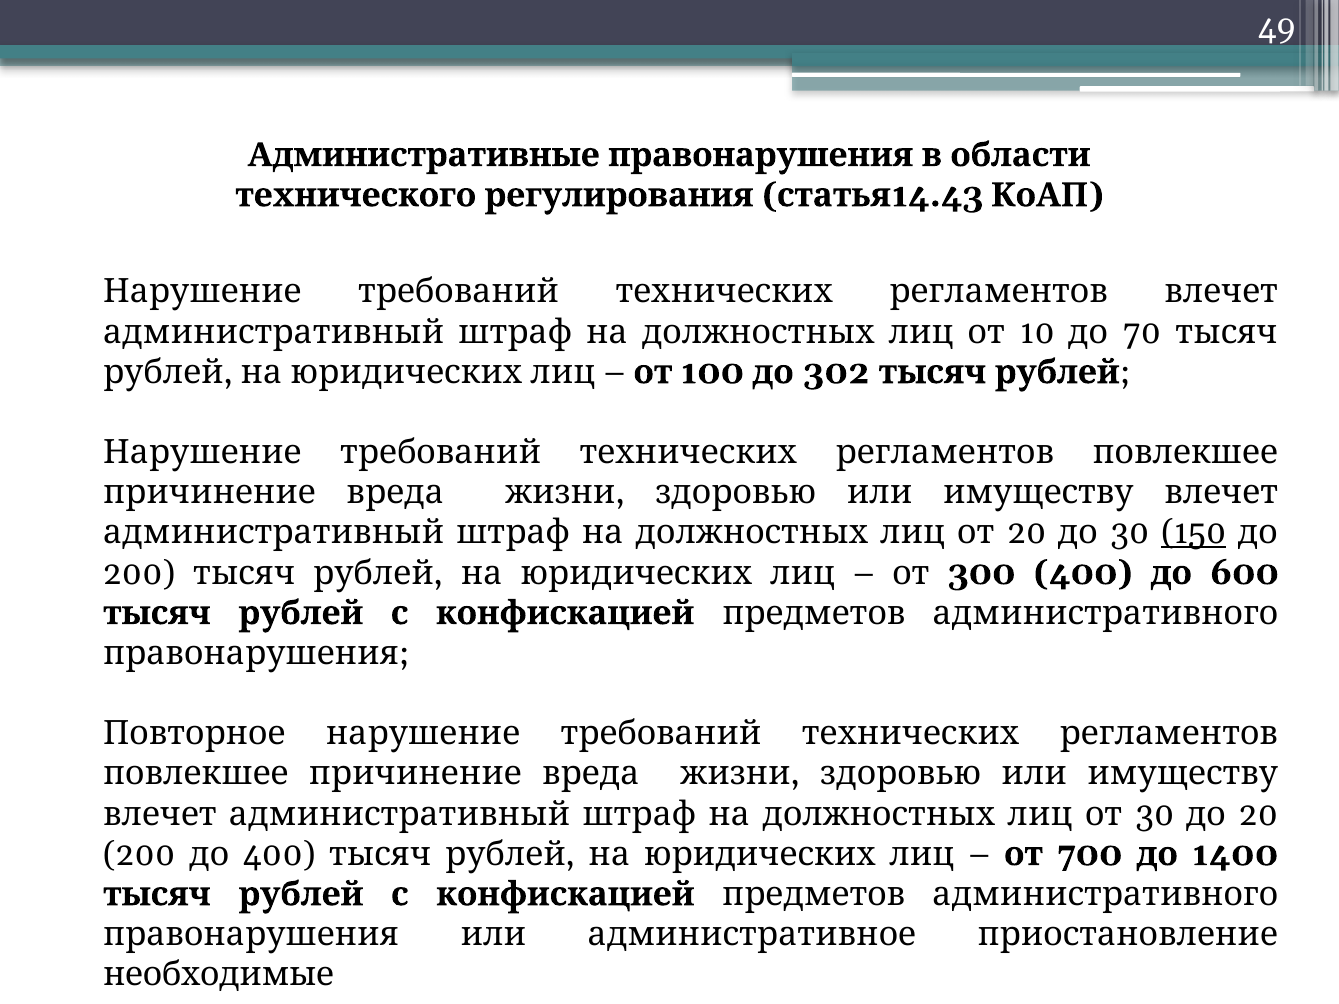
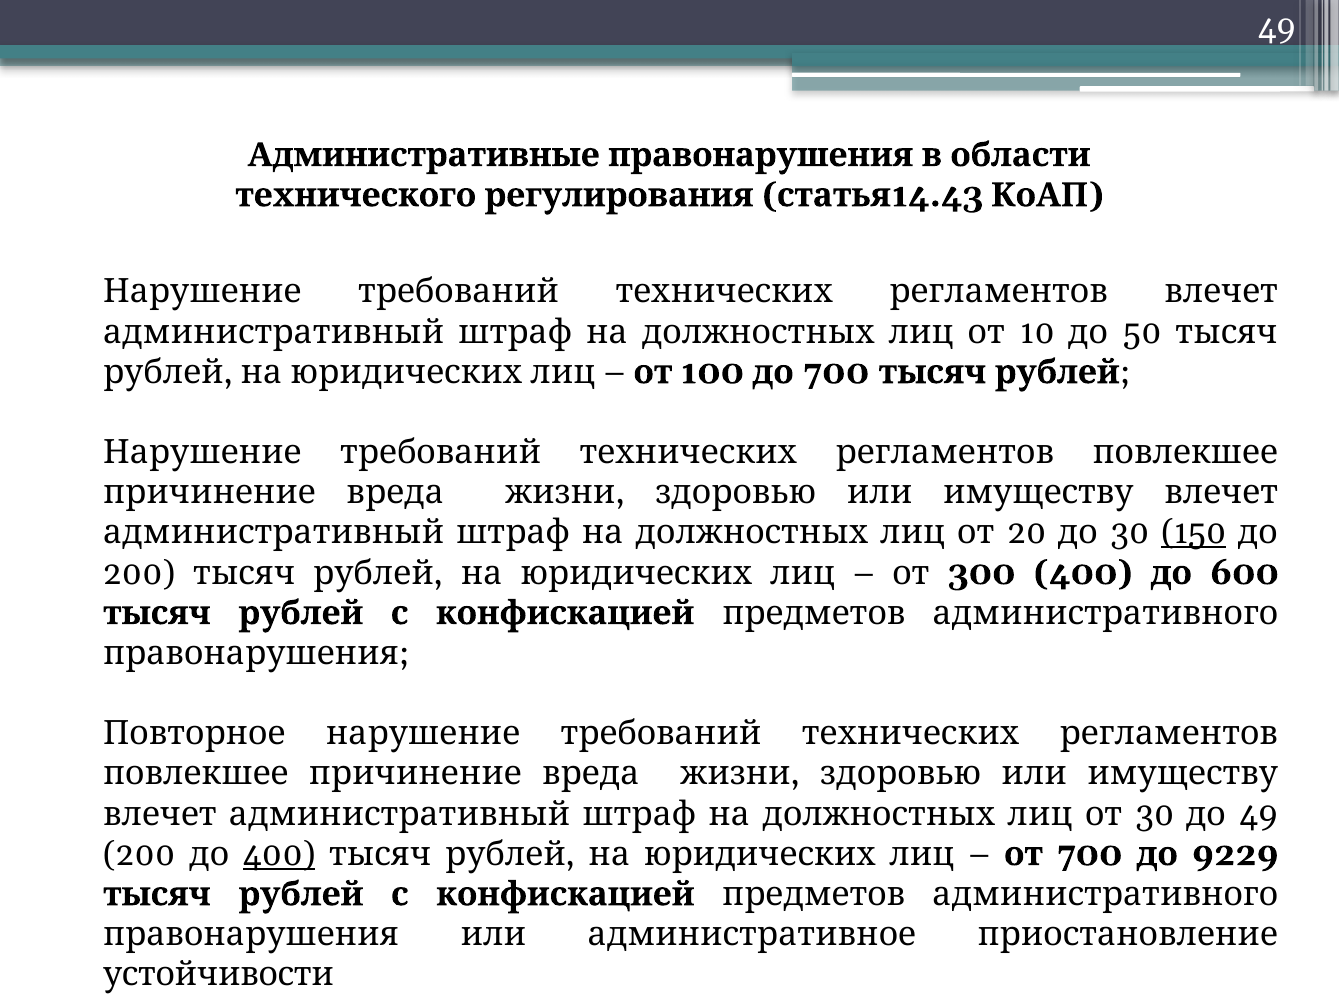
70: 70 -> 50 (1142, 332)
100 302: 302 -> 700 (836, 372)
30 20: 20 -> 49 (1259, 814)
1400: 1400 -> 9229 (1235, 854)
400 underline: none -> present (279, 854)
необходимые: необходимые -> устойчивости (219, 975)
